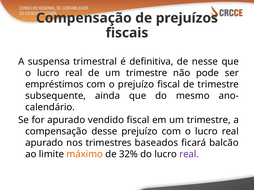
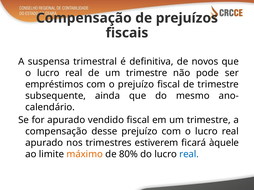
nesse: nesse -> novos (205, 62)
baseados: baseados -> estiverem (156, 143)
balcão: balcão -> àquele (224, 143)
32%: 32% -> 80% (128, 155)
real colour: purple -> blue (189, 155)
